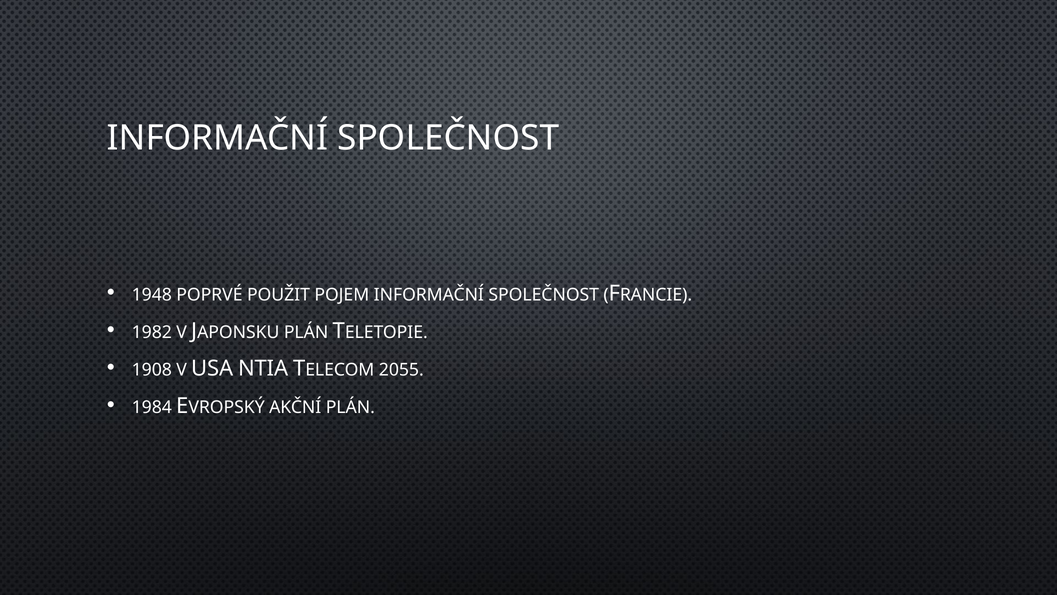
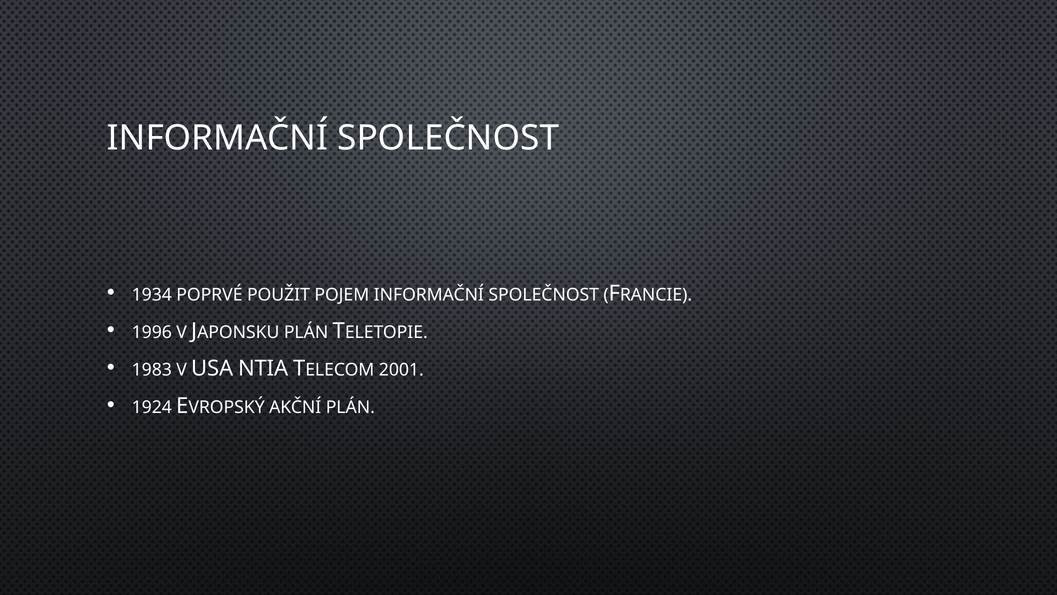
1948: 1948 -> 1934 (152, 295)
1982: 1982 -> 1996 (152, 332)
1908: 1908 -> 1983 (152, 370)
2055: 2055 -> 2001 (401, 370)
1984: 1984 -> 1924 (152, 407)
